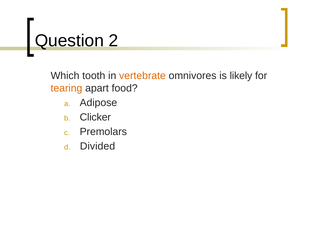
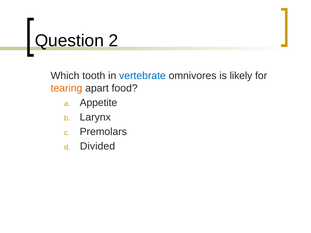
vertebrate colour: orange -> blue (142, 76)
Adipose: Adipose -> Appetite (98, 103)
Clicker: Clicker -> Larynx (95, 117)
